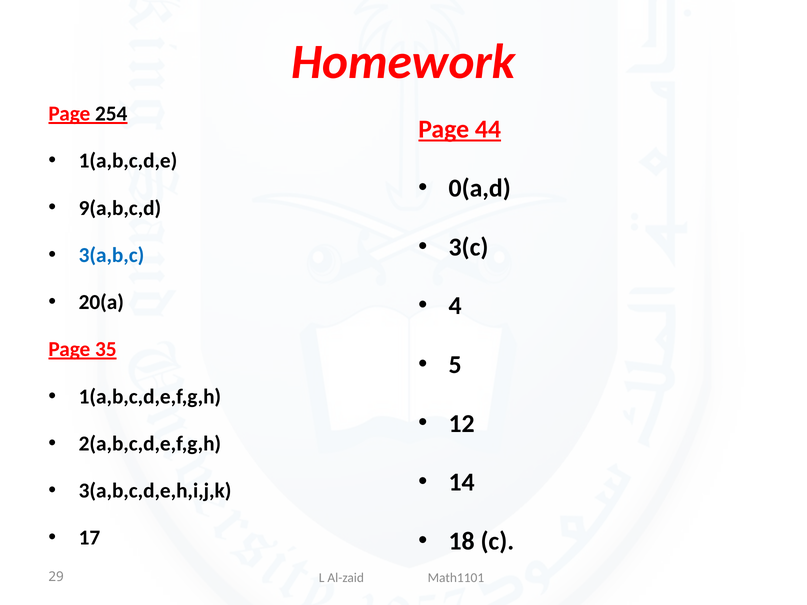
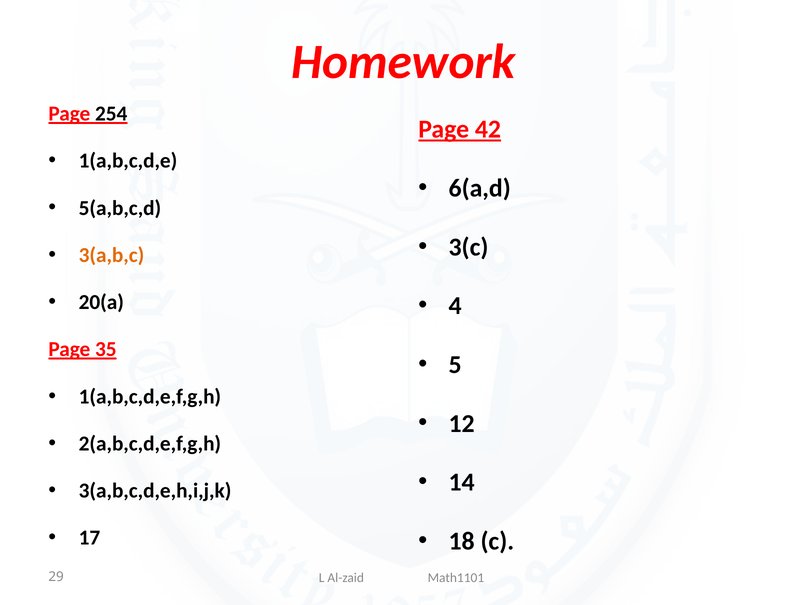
44: 44 -> 42 (488, 129)
0(a,d: 0(a,d -> 6(a,d (480, 188)
9(a,b,c,d: 9(a,b,c,d -> 5(a,b,c,d (120, 208)
3(a,b,c colour: blue -> orange (112, 255)
